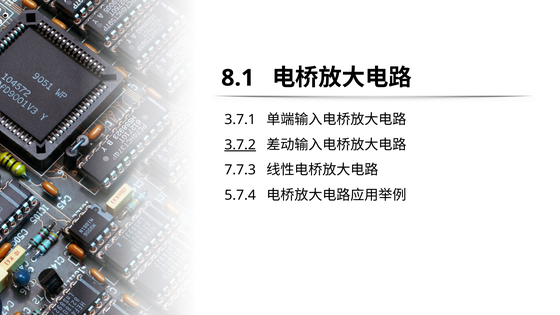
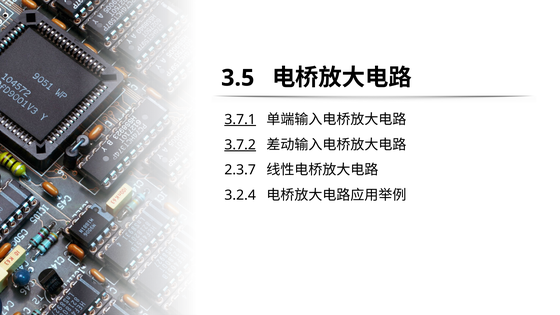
8.1: 8.1 -> 3.5 (238, 78)
3.7.1 underline: none -> present (240, 120)
7.7.3: 7.7.3 -> 2.3.7 (240, 170)
5.7.4: 5.7.4 -> 3.2.4 (240, 195)
